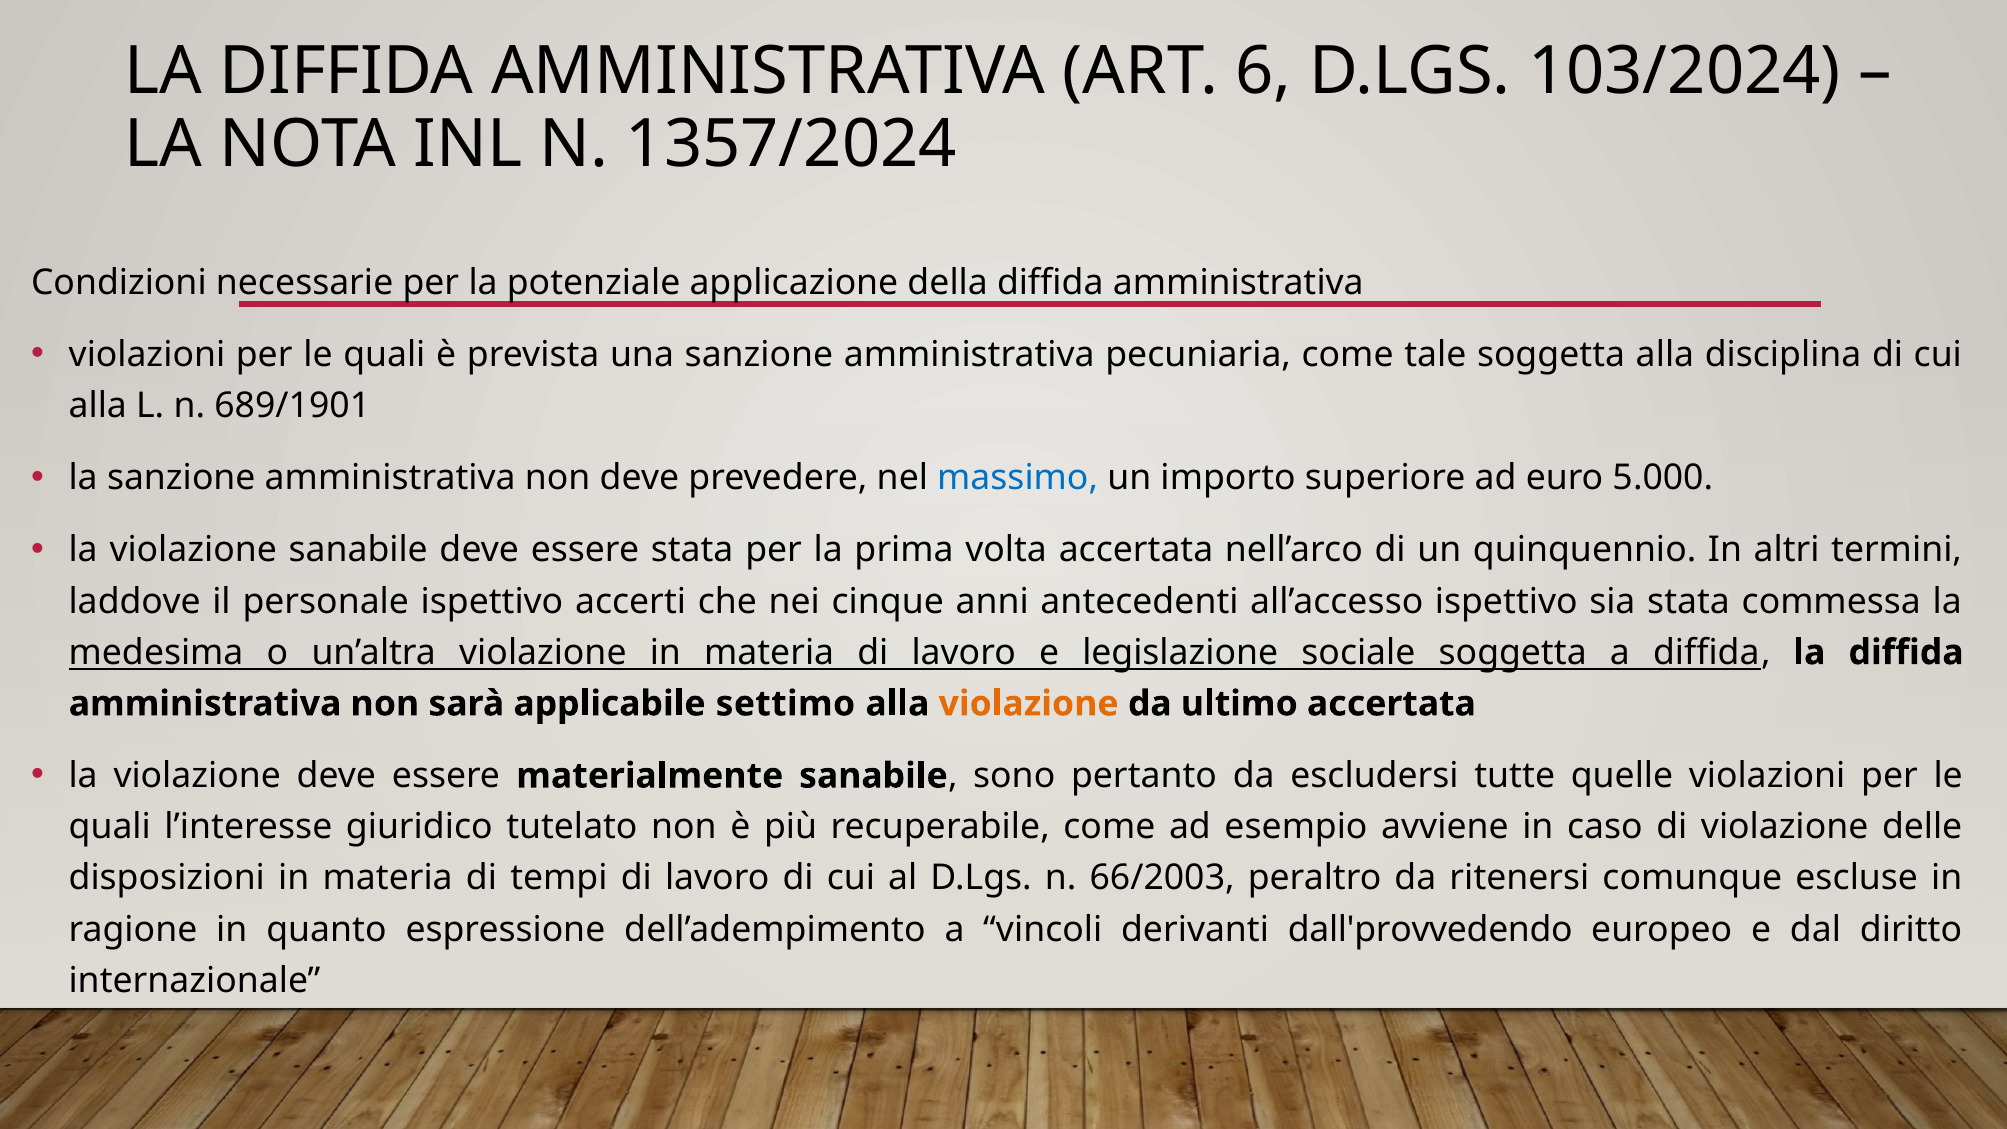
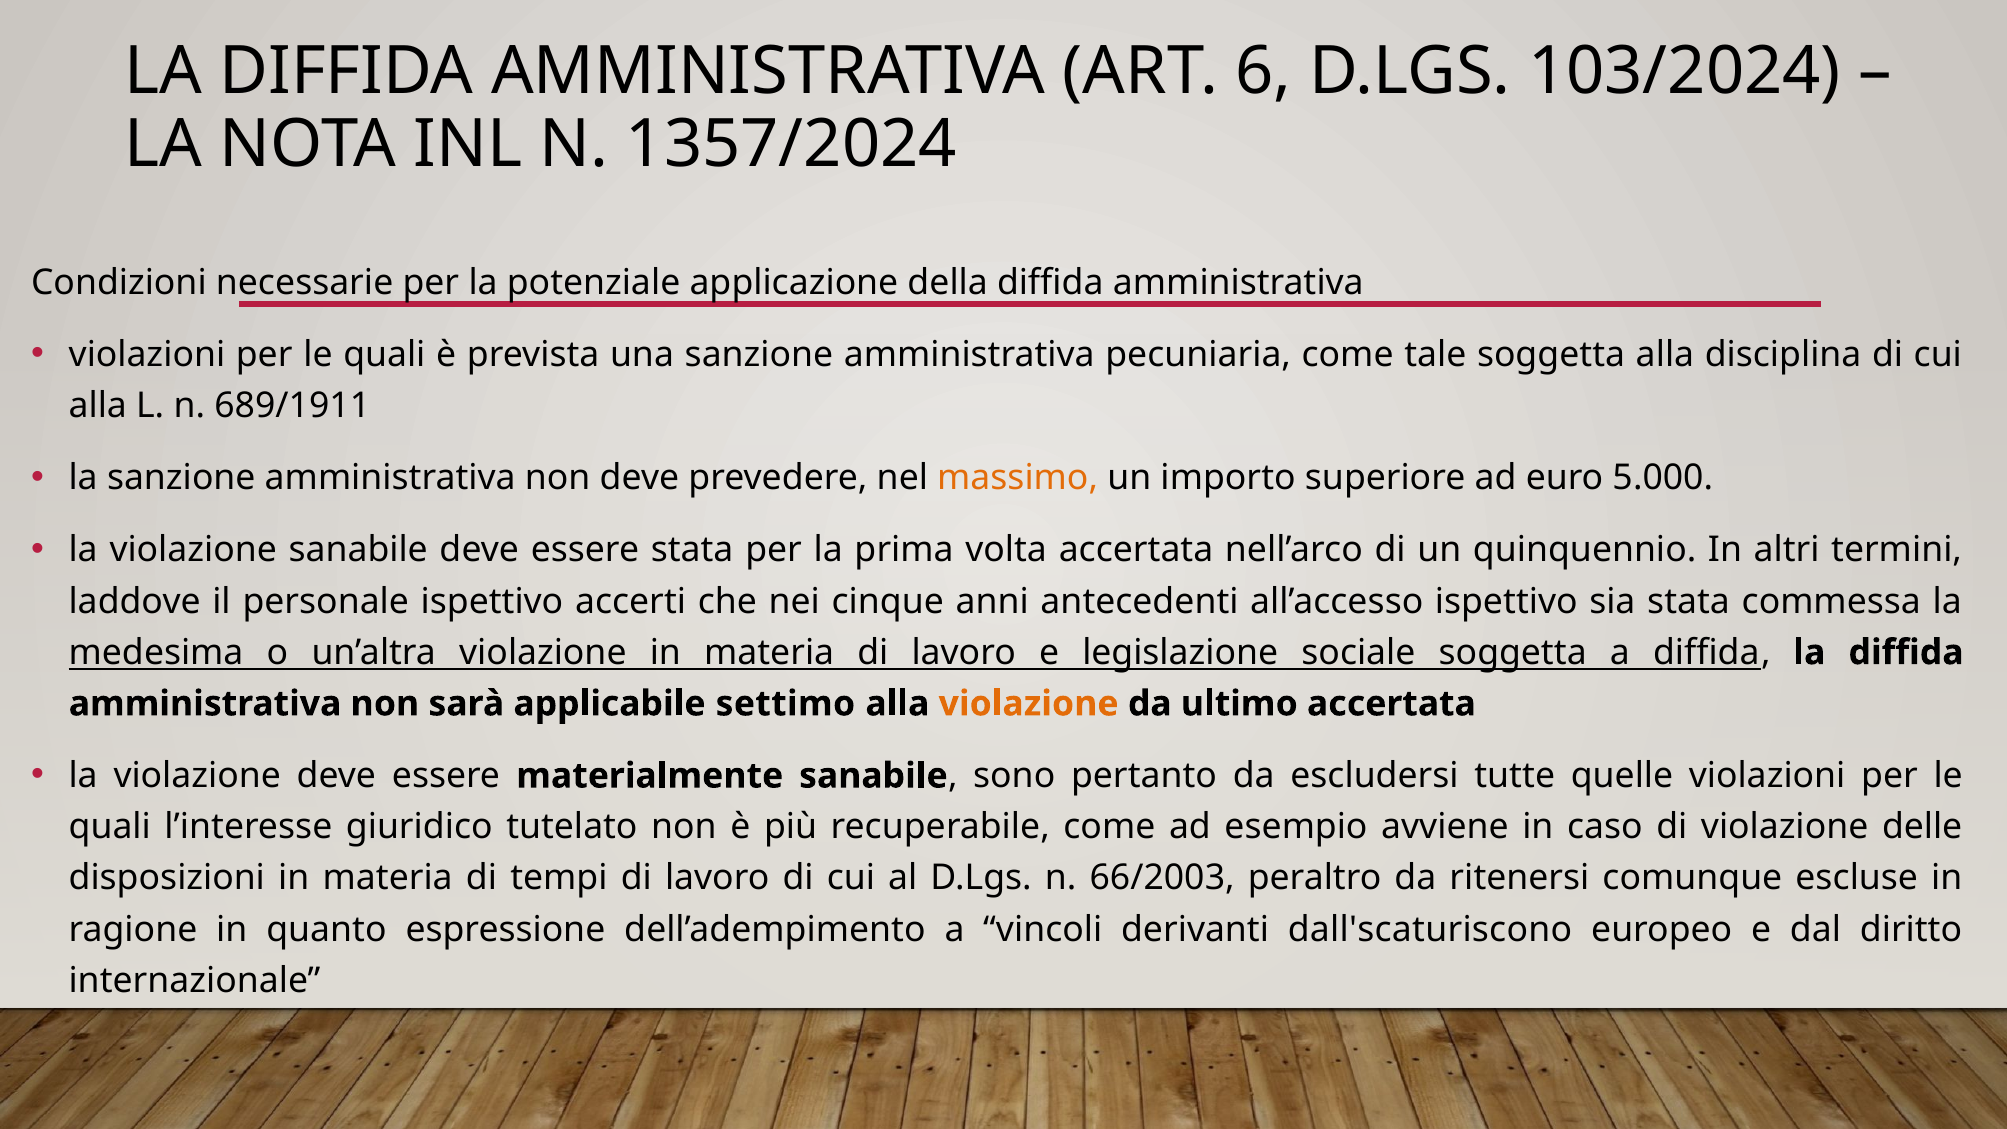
689/1901: 689/1901 -> 689/1911 (292, 406)
massimo colour: blue -> orange (1018, 478)
dall'provvedendo: dall'provvedendo -> dall'scaturiscono (1430, 929)
